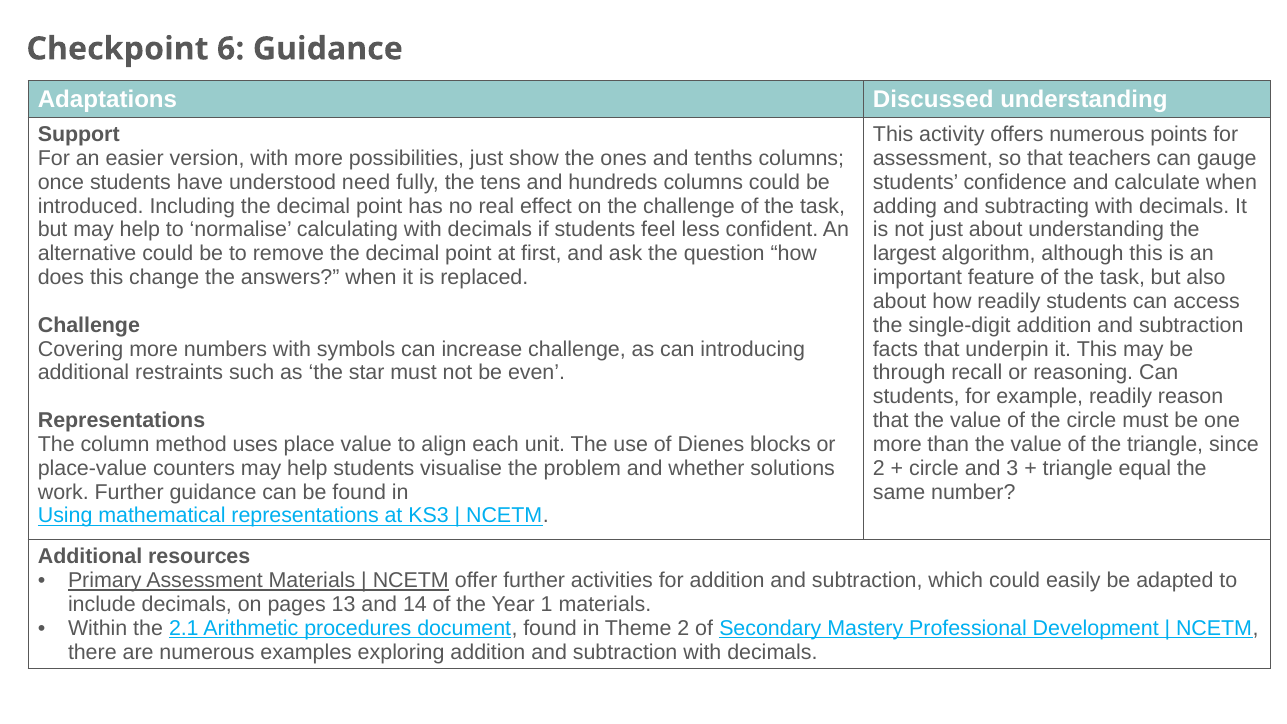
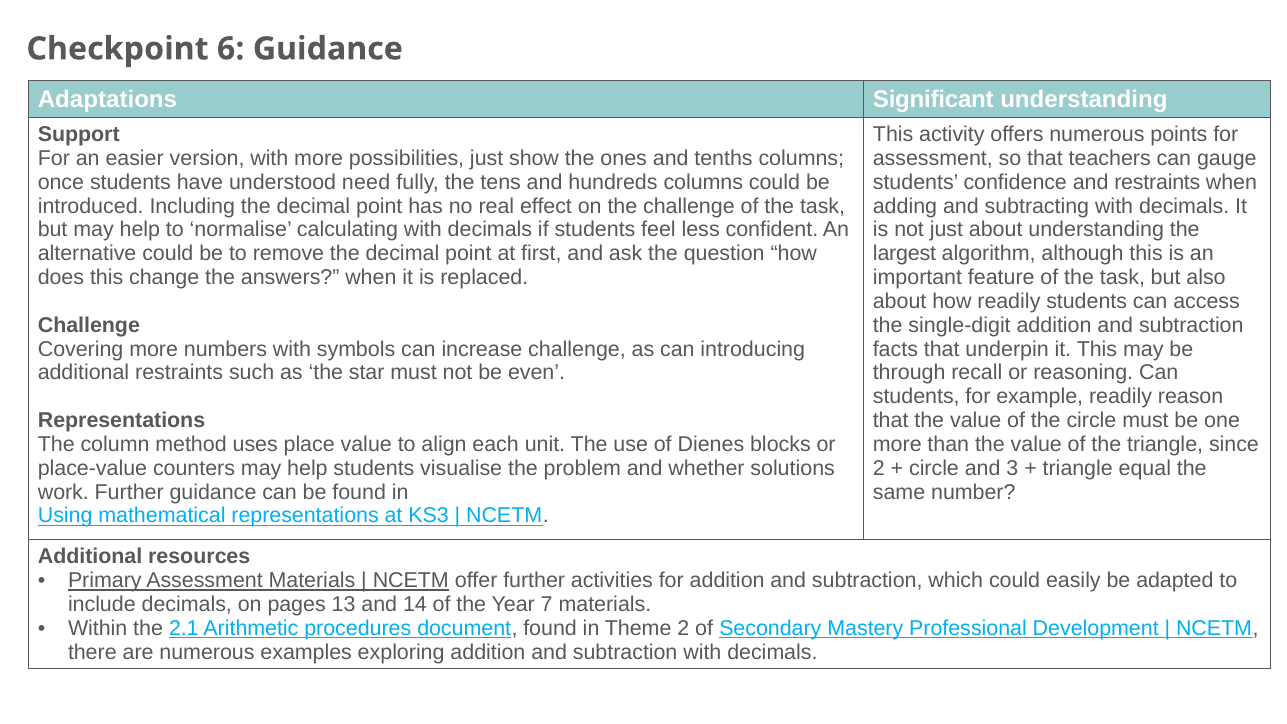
Discussed: Discussed -> Significant (933, 99)
and calculate: calculate -> restraints (1157, 182)
1: 1 -> 7 (547, 604)
